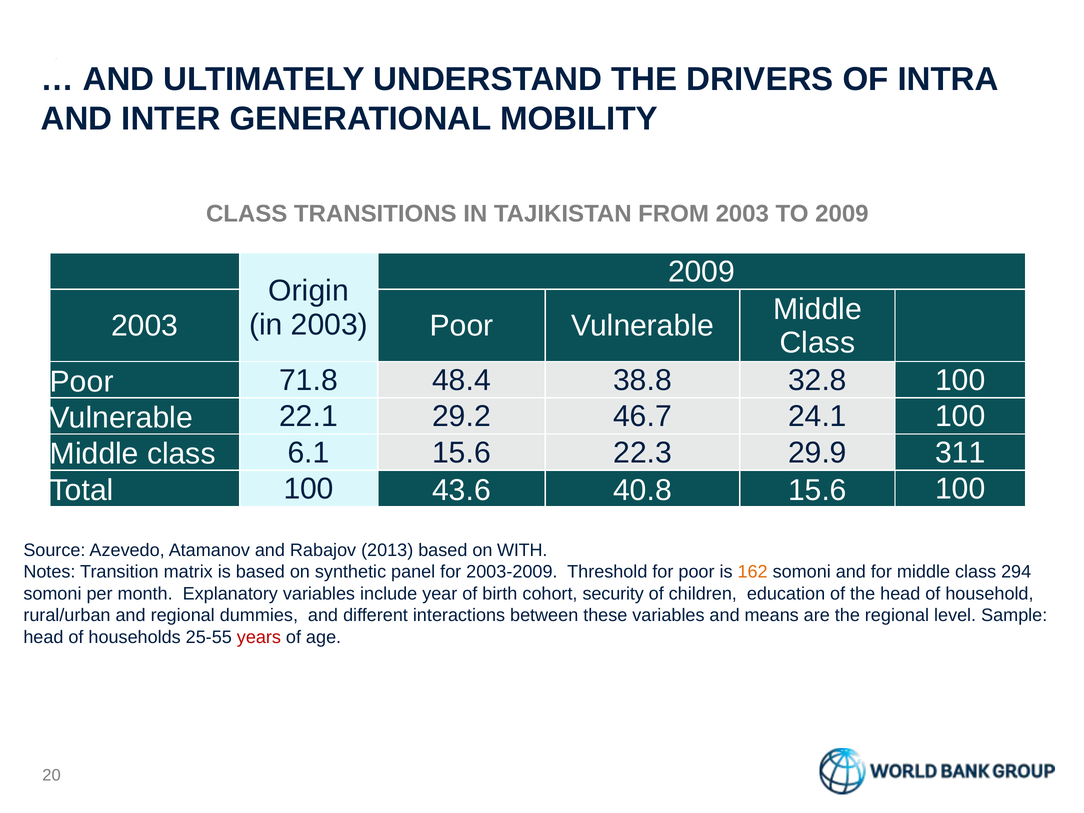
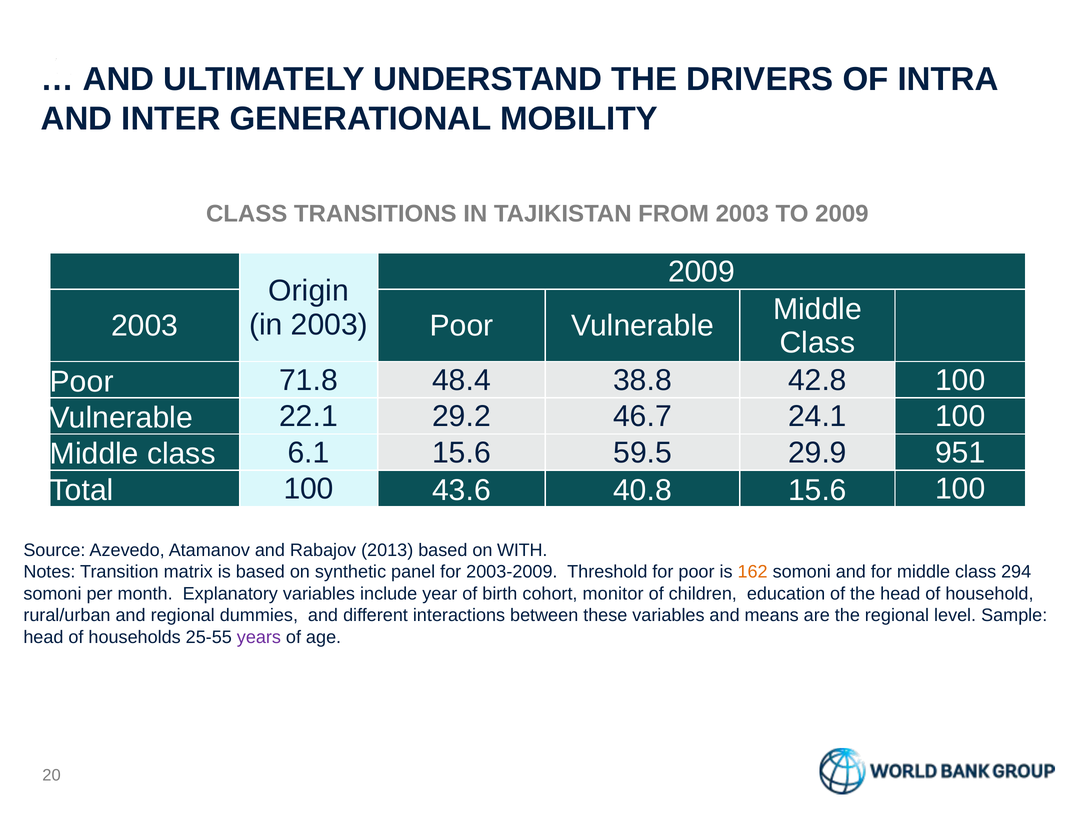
32.8: 32.8 -> 42.8 (817, 380)
22.3: 22.3 -> 59.5 (643, 453)
311: 311 -> 951 (960, 453)
security: security -> monitor (613, 594)
years colour: red -> purple (259, 637)
